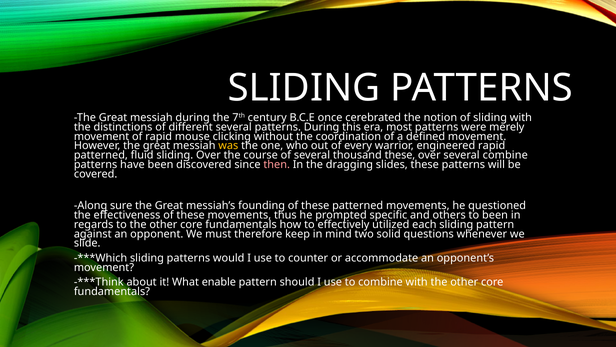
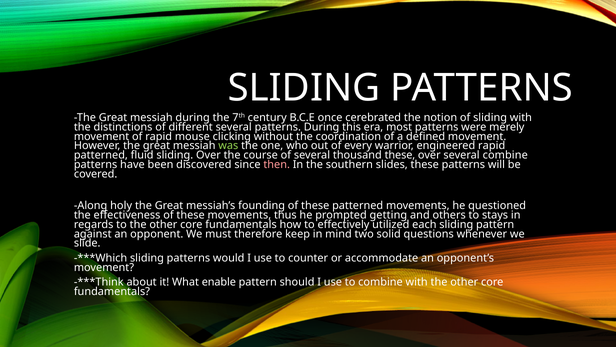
was colour: yellow -> light green (228, 146)
dragging: dragging -> southern (349, 164)
sure: sure -> holy (121, 205)
specific: specific -> getting (388, 215)
to been: been -> stays (495, 215)
